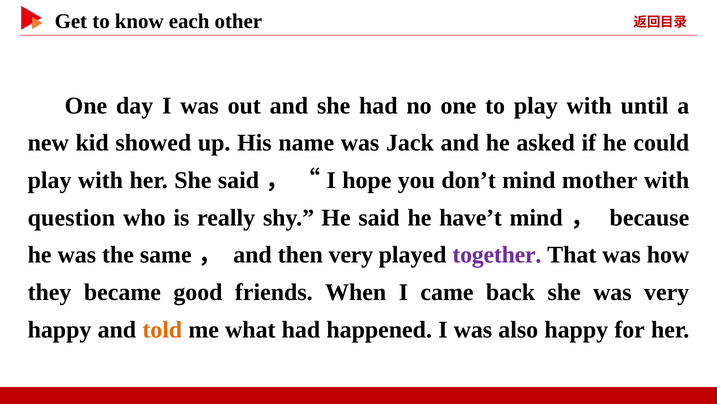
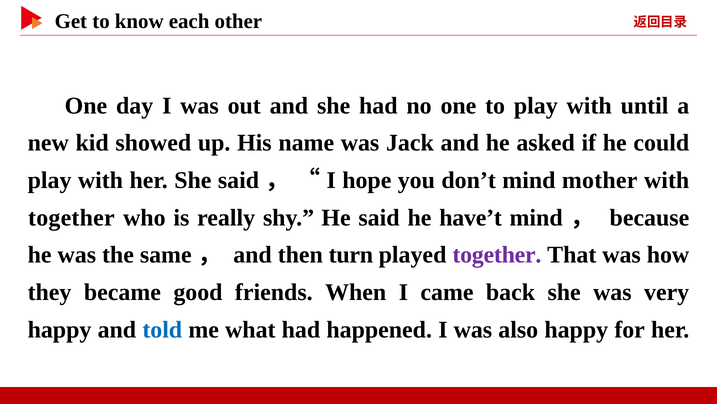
question: question -> together (71, 217)
then very: very -> turn (351, 255)
told colour: orange -> blue (162, 329)
